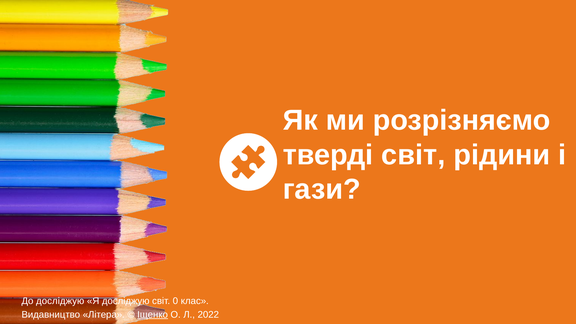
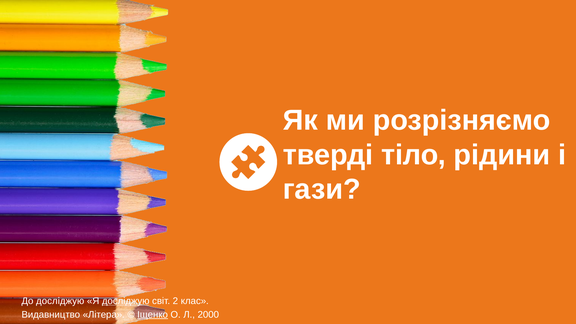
тверді світ: світ -> тіло (414, 155)
досліджую underline: none -> present (126, 301)
0: 0 -> 2 (175, 301)
2022: 2022 -> 2000 (208, 315)
